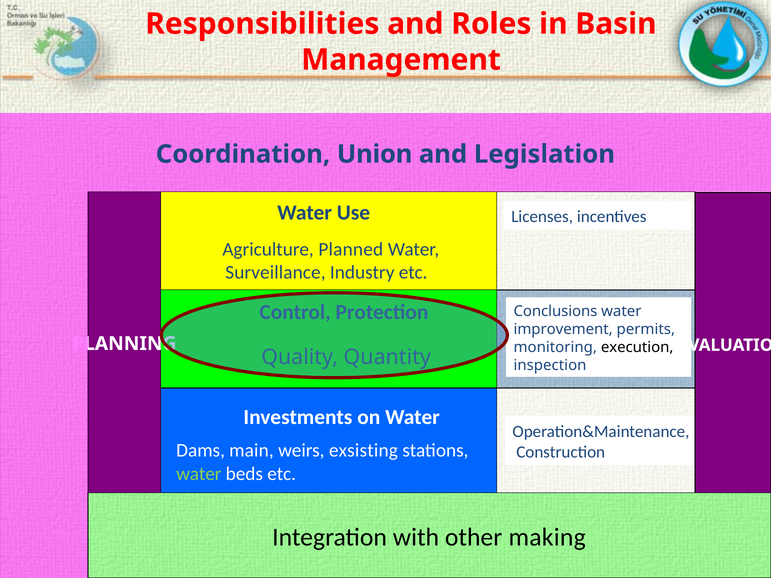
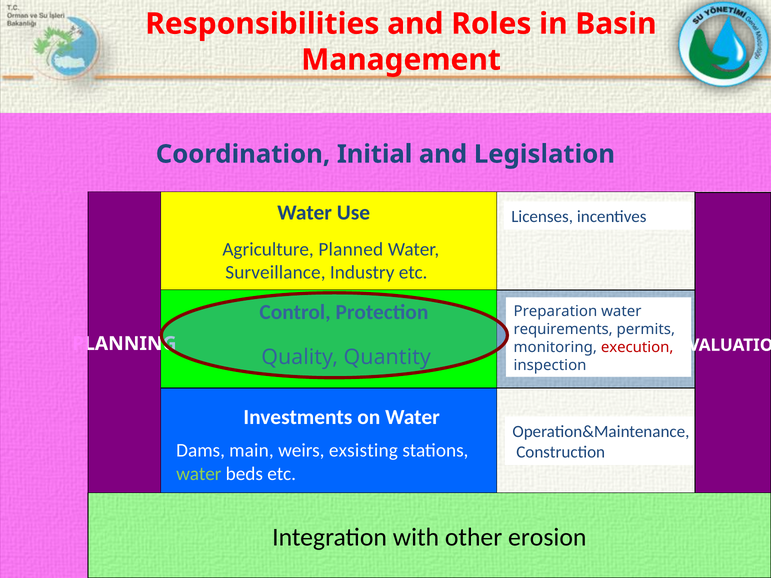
Union: Union -> Initial (375, 154)
Conclusions: Conclusions -> Preparation (555, 311)
improvement: improvement -> requirements (563, 329)
execution colour: black -> red (637, 347)
making: making -> erosion (547, 537)
